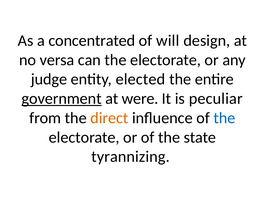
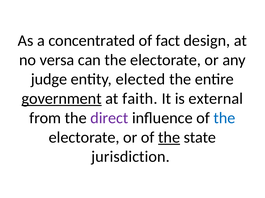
will: will -> fact (168, 41)
were: were -> faith (140, 99)
peculiar: peculiar -> external (216, 99)
direct colour: orange -> purple (109, 118)
the underline: none -> present (169, 138)
tyrannizing: tyrannizing -> jurisdiction (131, 157)
